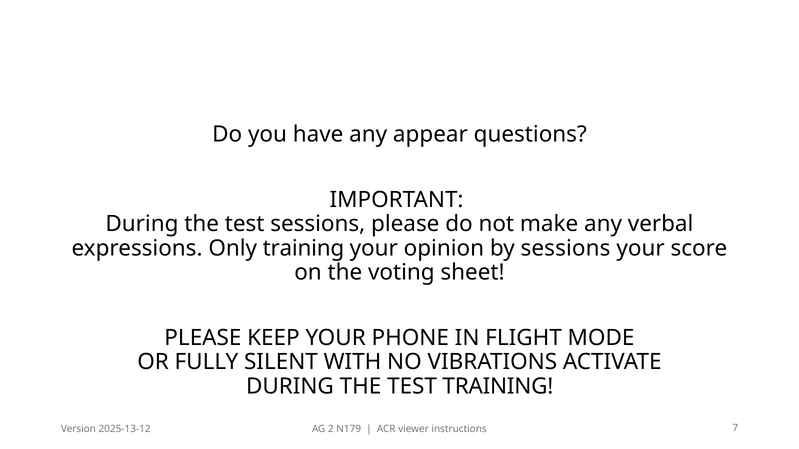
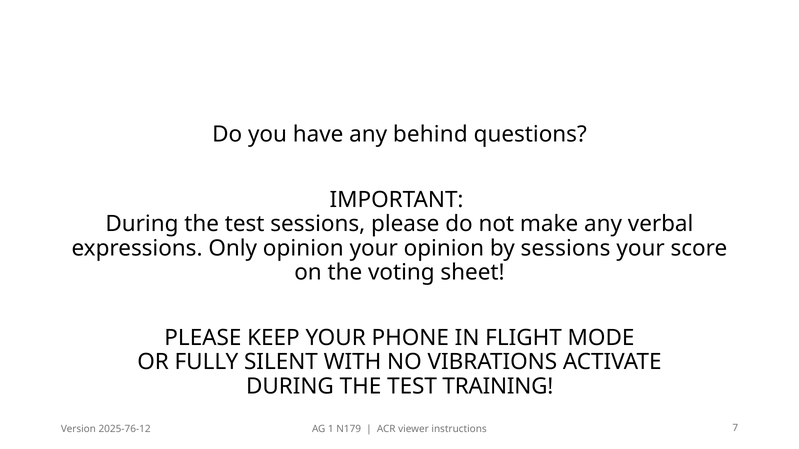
appear: appear -> behind (430, 135)
Only training: training -> opinion (303, 248)
2025-13-12: 2025-13-12 -> 2025-76-12 (125, 429)
2: 2 -> 1 (331, 429)
